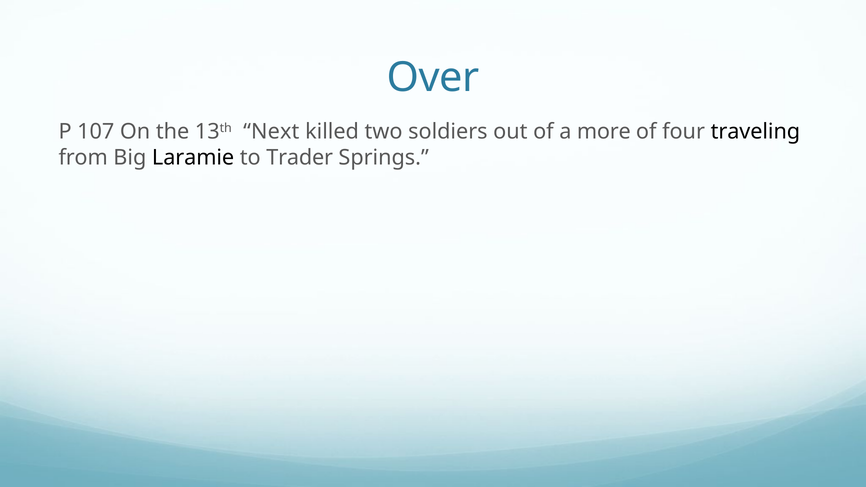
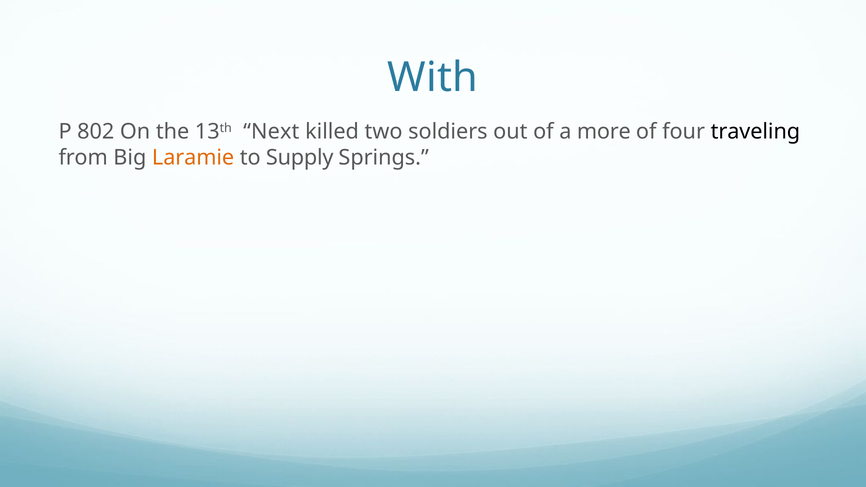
Over: Over -> With (433, 77)
107: 107 -> 802 (96, 131)
Laramie colour: black -> orange (193, 157)
Trader: Trader -> Supply (300, 157)
